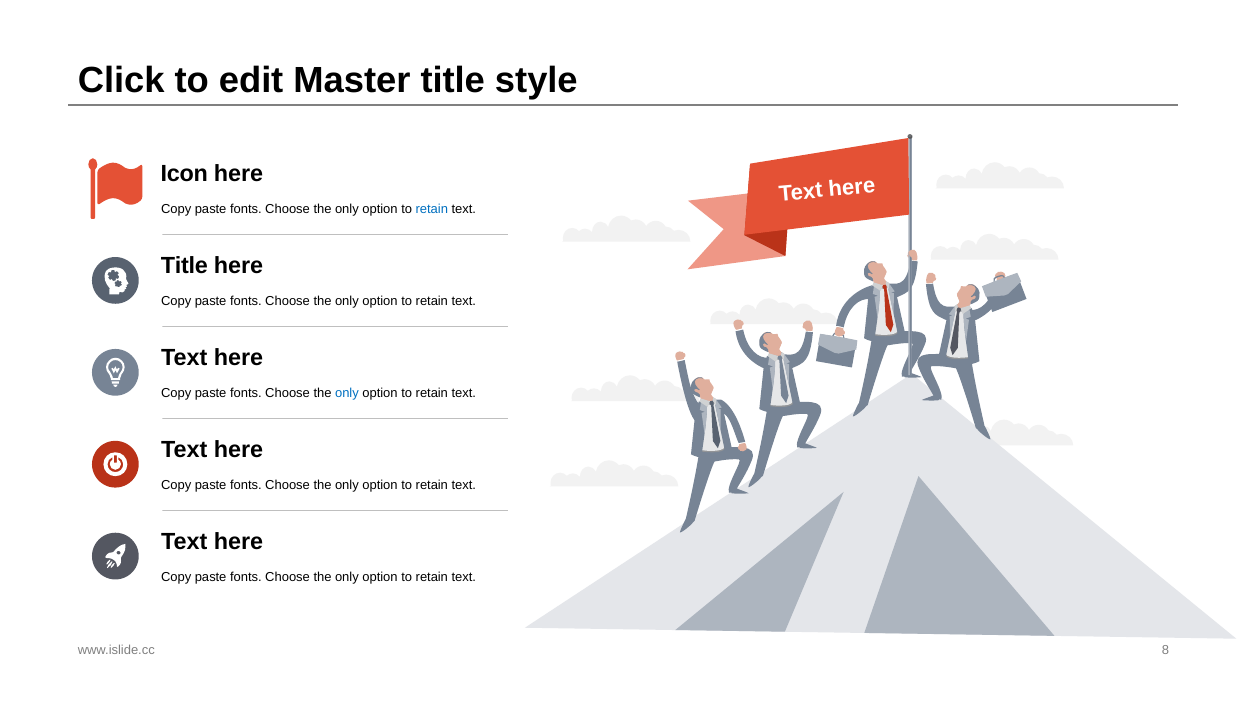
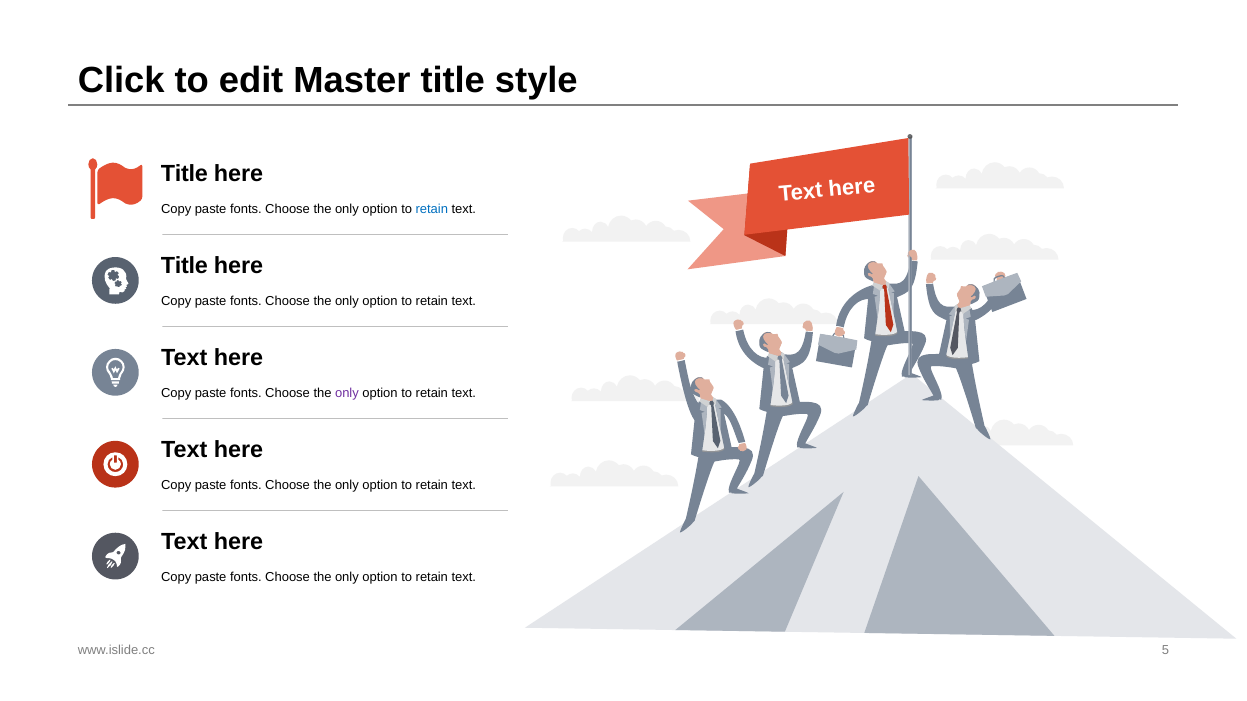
Icon: Icon -> Title (184, 174)
only colour: blue -> purple (347, 393)
8: 8 -> 5 (1165, 651)
